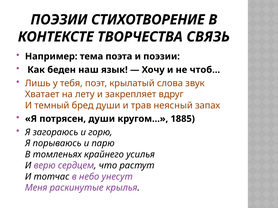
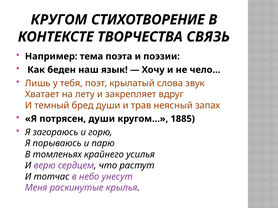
ПОЭЗИИ: ПОЭЗИИ -> КРУГОМ (59, 20)
чтоб…: чтоб… -> чело… (205, 70)
